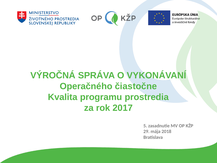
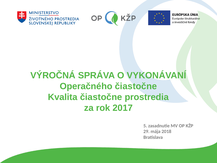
Kvalita programu: programu -> čiastočne (101, 97)
